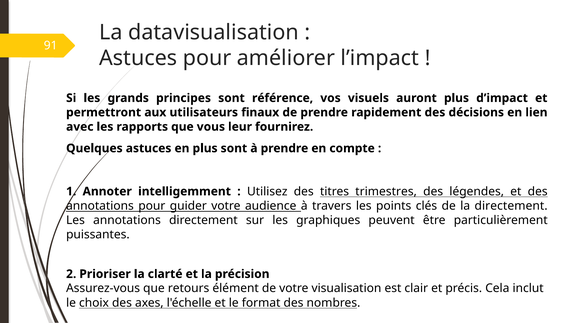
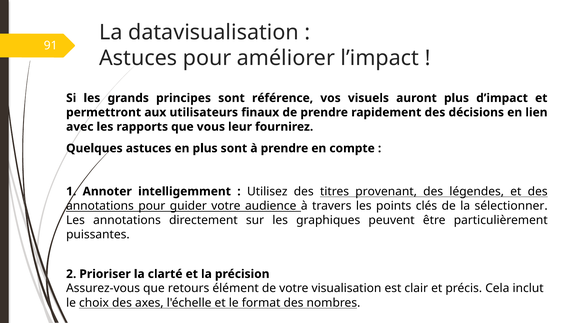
trimestres: trimestres -> provenant (386, 192)
la directement: directement -> sélectionner (511, 206)
